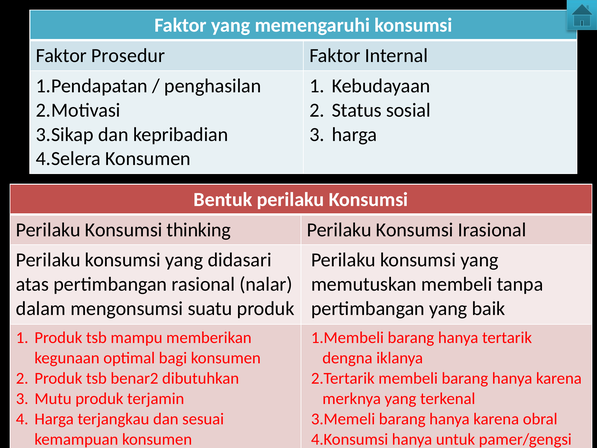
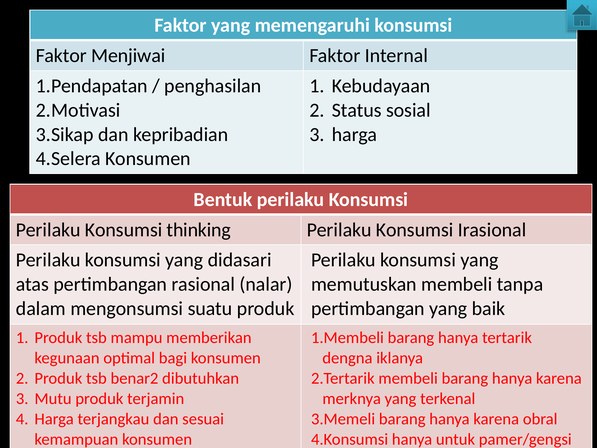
Prosedur: Prosedur -> Menjiwai (128, 56)
